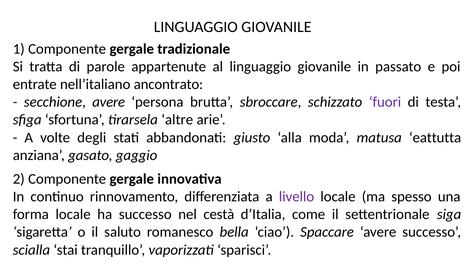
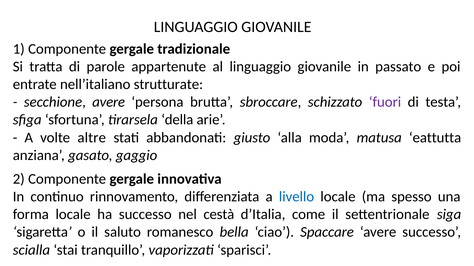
ancontrato: ancontrato -> strutturate (168, 85)
altre: altre -> della (177, 120)
degli: degli -> altre (92, 138)
livello colour: purple -> blue (297, 197)
